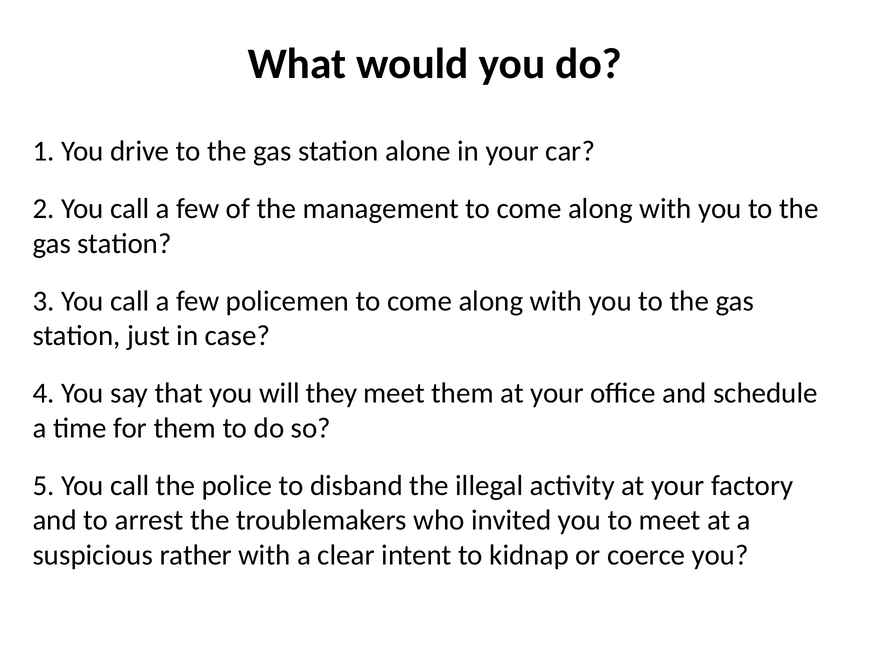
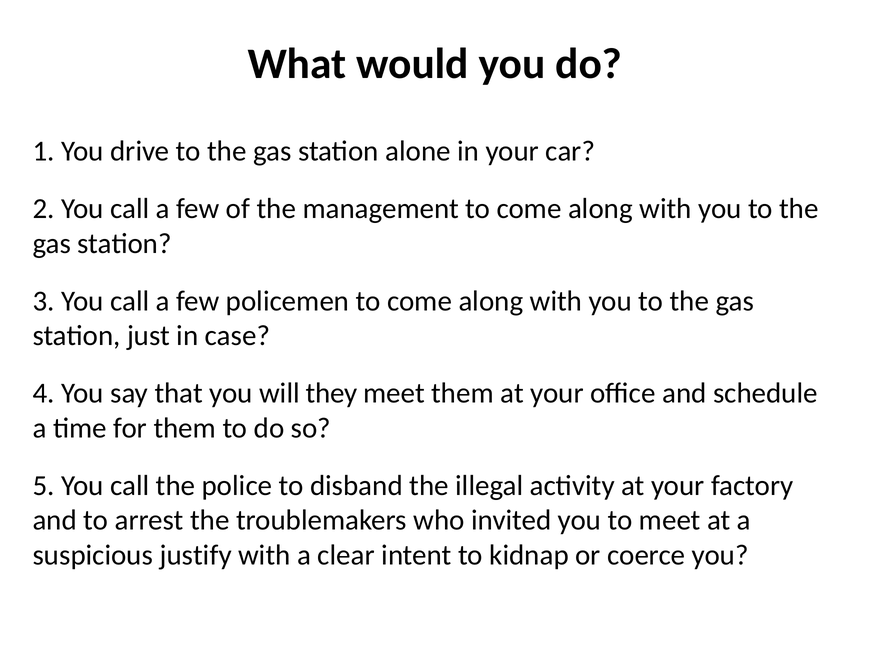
rather: rather -> justify (196, 556)
